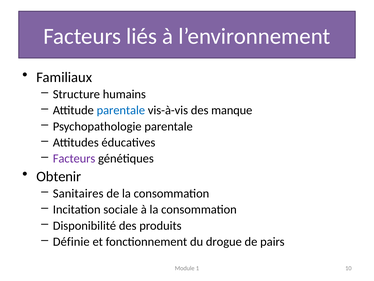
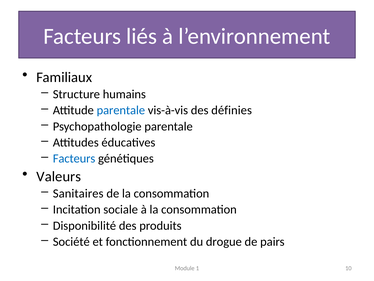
manque: manque -> définies (232, 110)
Facteurs colour: purple -> blue (74, 158)
Obtenir: Obtenir -> Valeurs (59, 176)
Définie: Définie -> Société (71, 241)
